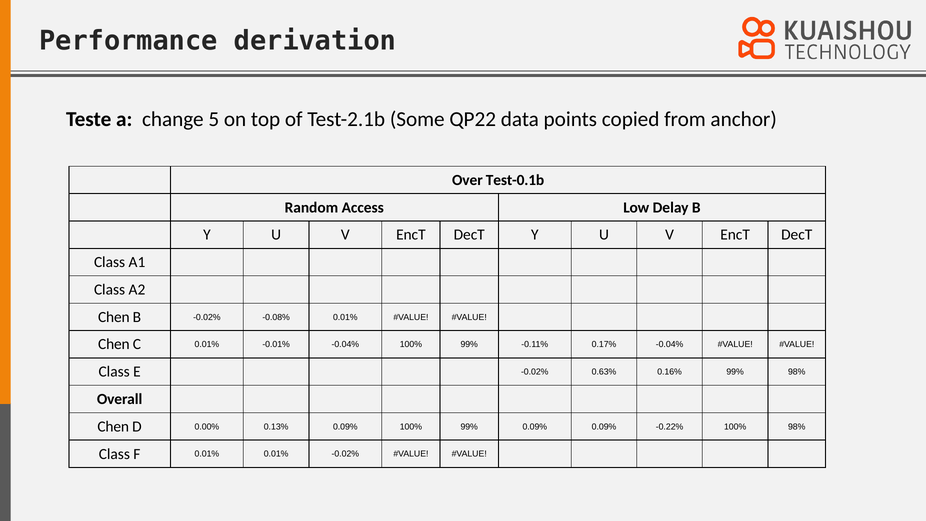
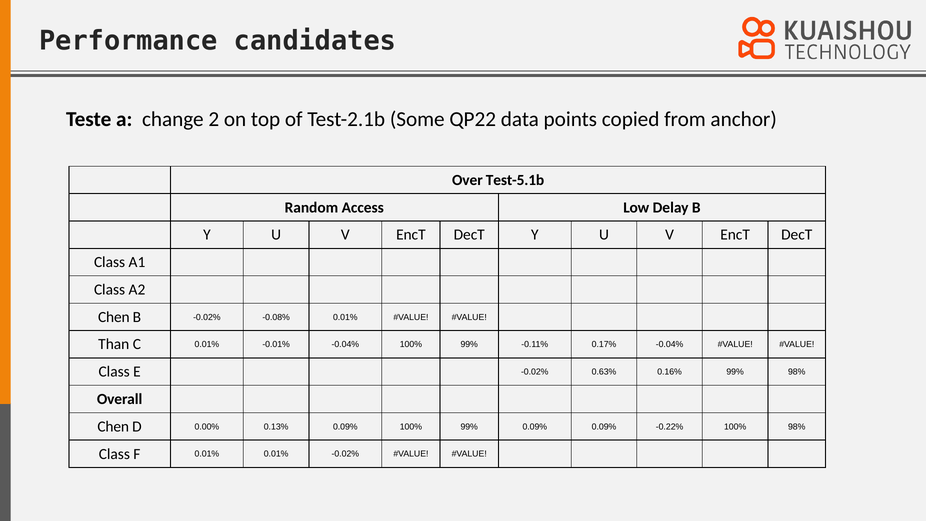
derivation: derivation -> candidates (315, 41)
5: 5 -> 2 (214, 119)
Test-0.1b: Test-0.1b -> Test-5.1b (515, 180)
Chen: Chen -> Than (114, 344)
